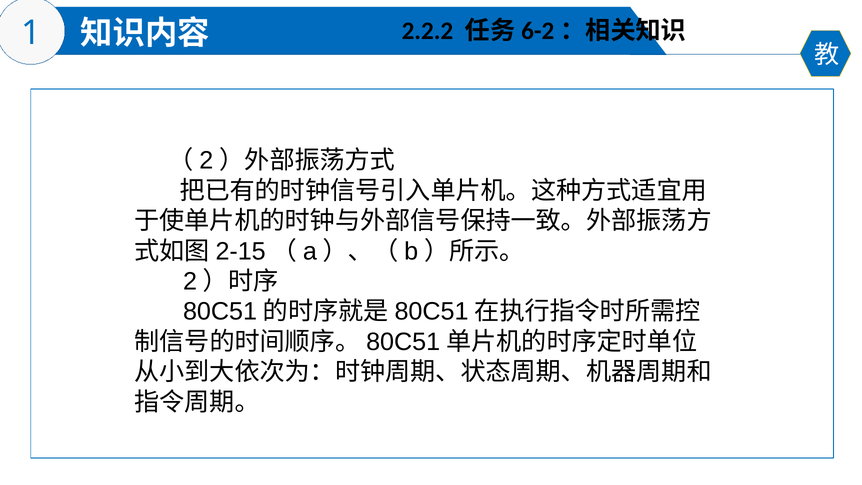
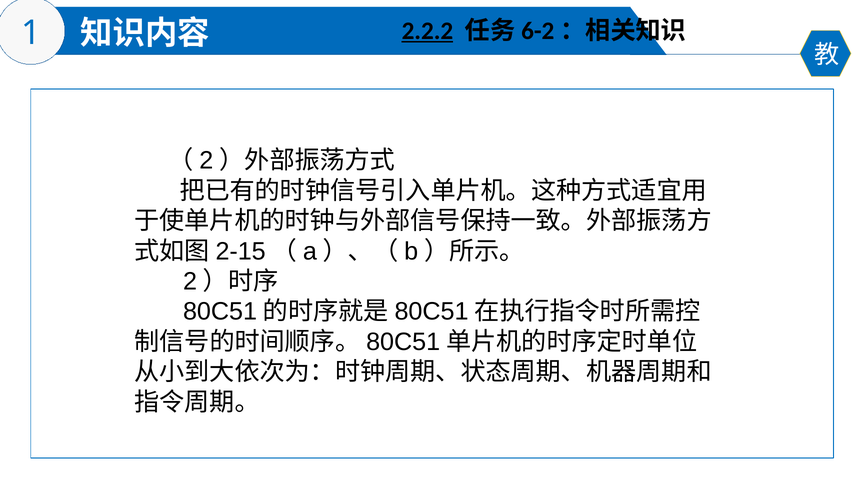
2.2.2 underline: none -> present (427, 31)
